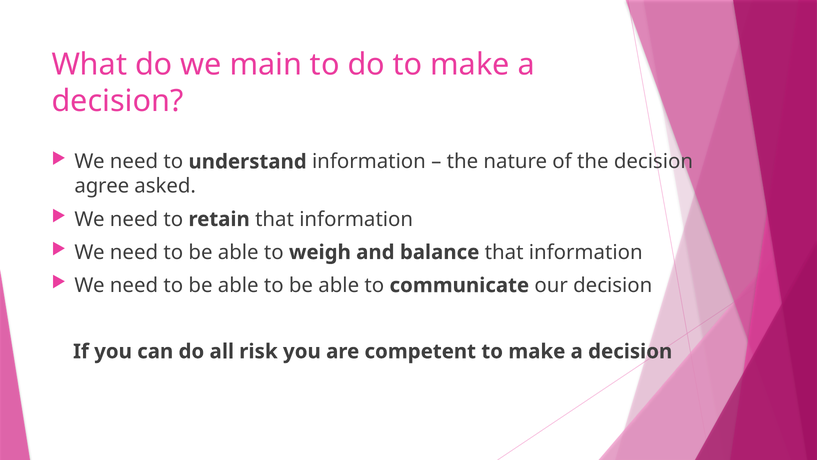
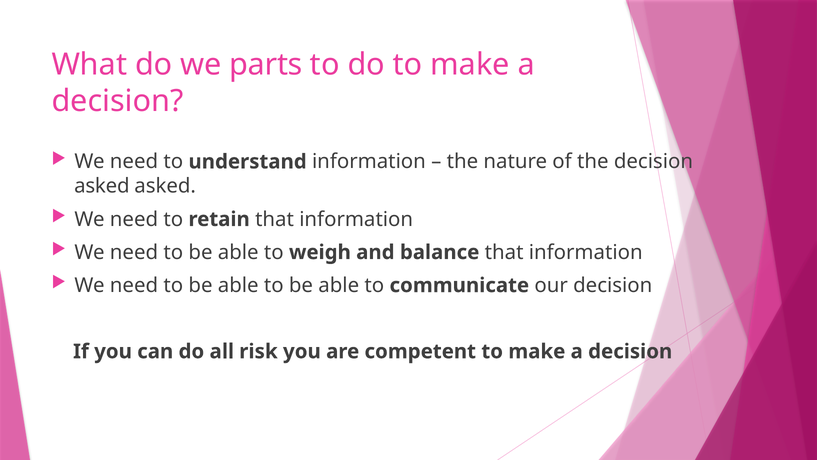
main: main -> parts (266, 64)
agree: agree -> asked (102, 186)
